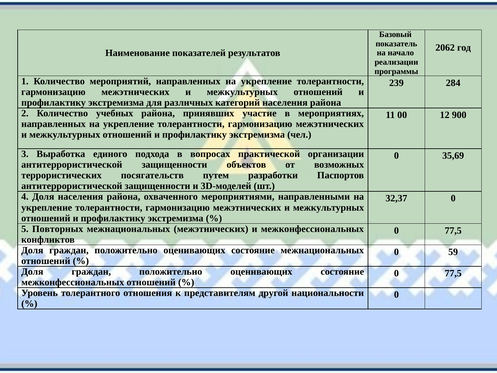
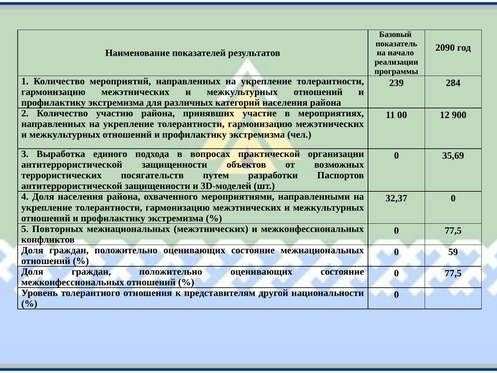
2062: 2062 -> 2090 (445, 48)
учебных: учебных -> участию (115, 113)
